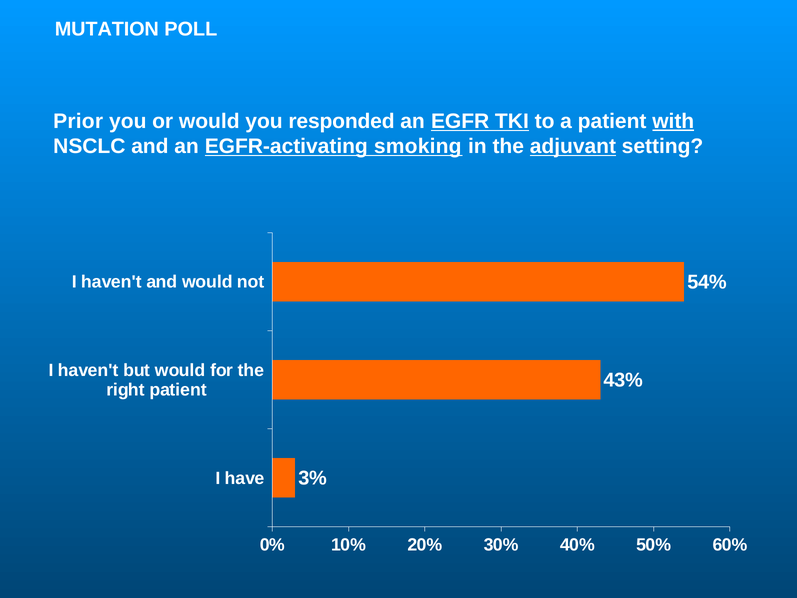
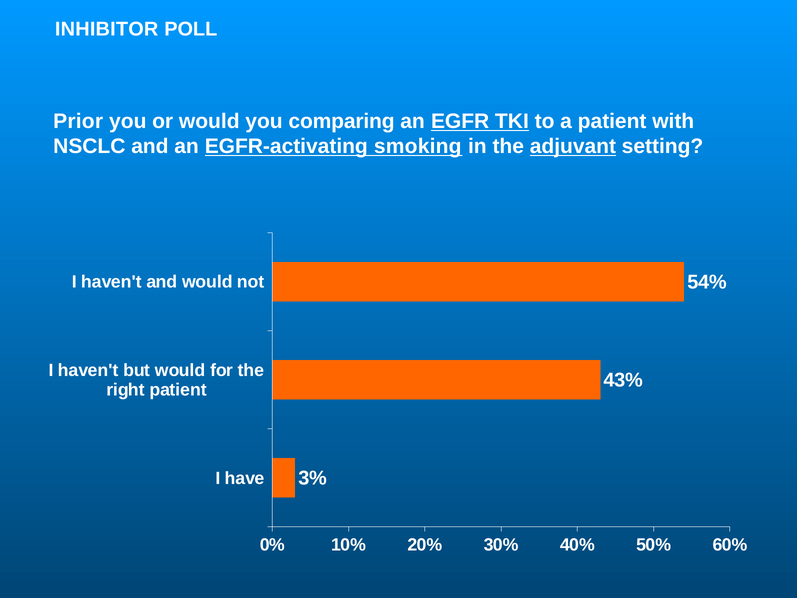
MUTATION: MUTATION -> INHIBITOR (107, 29)
responded: responded -> comparing (342, 121)
with underline: present -> none (673, 121)
